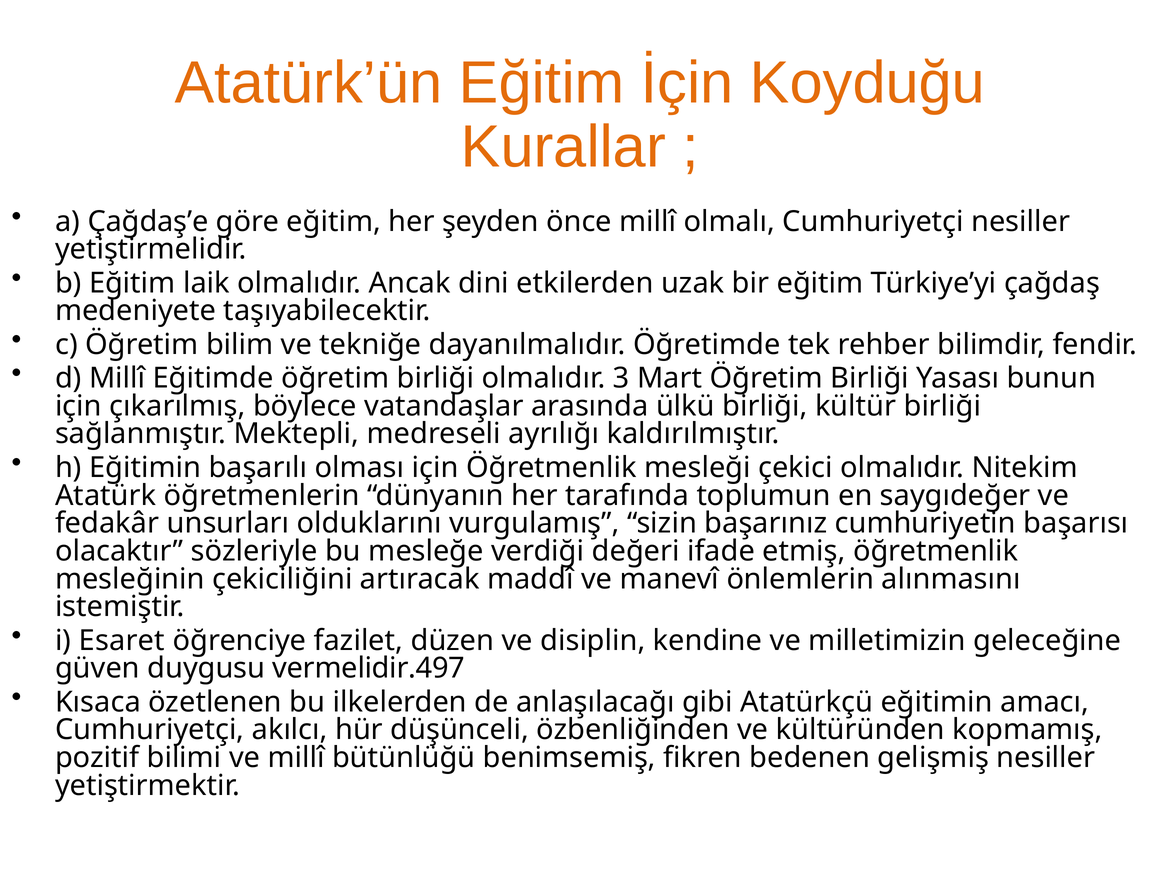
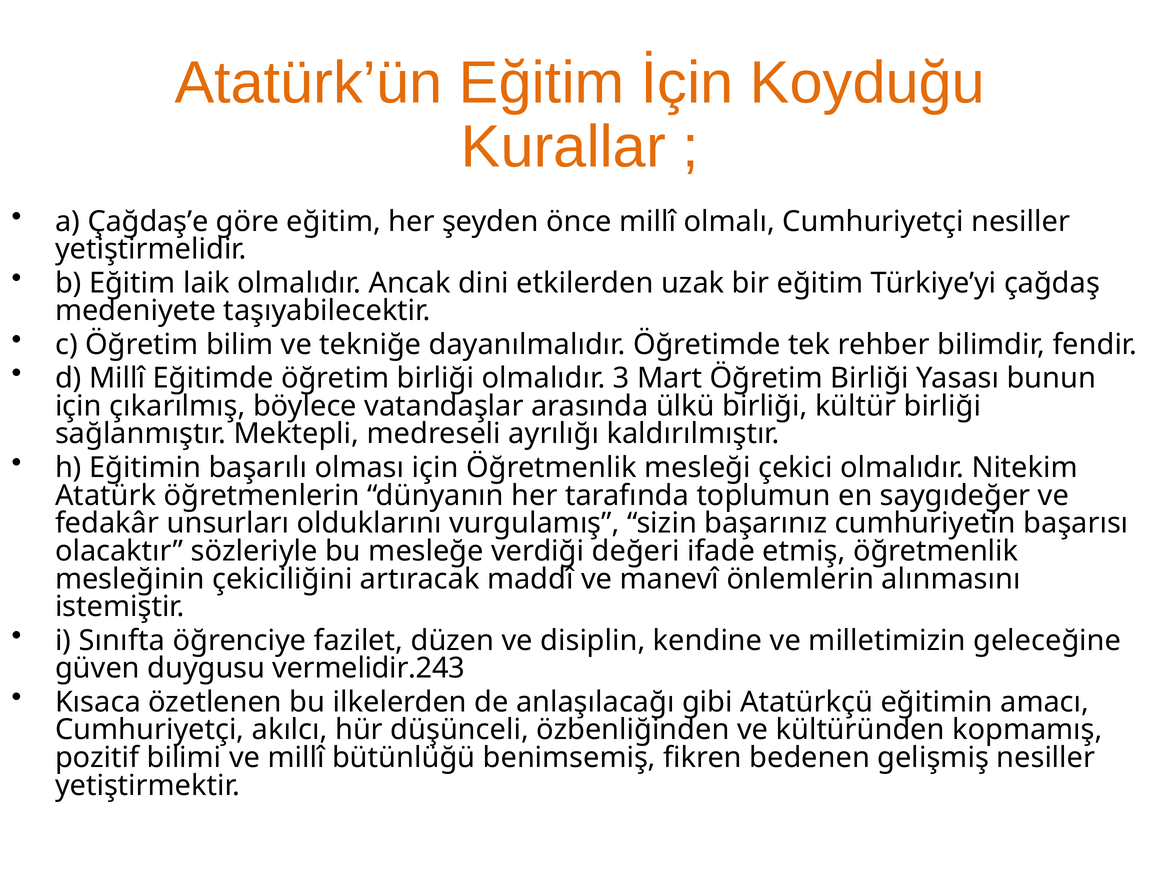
Esaret: Esaret -> Sınıfta (122, 641)
vermelidir.497: vermelidir.497 -> vermelidir.243 (369, 668)
